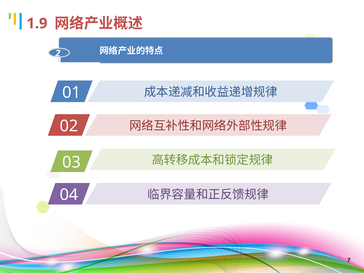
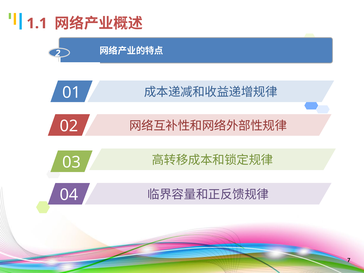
1.9: 1.9 -> 1.1 (37, 23)
